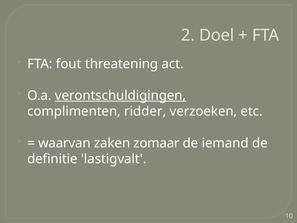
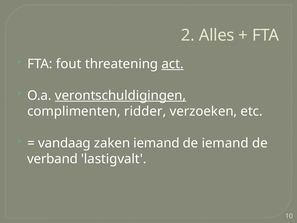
Doel: Doel -> Alles (217, 35)
act underline: none -> present (173, 64)
waarvan: waarvan -> vandaag (64, 143)
zaken zomaar: zomaar -> iemand (156, 143)
definitie: definitie -> verband (52, 159)
